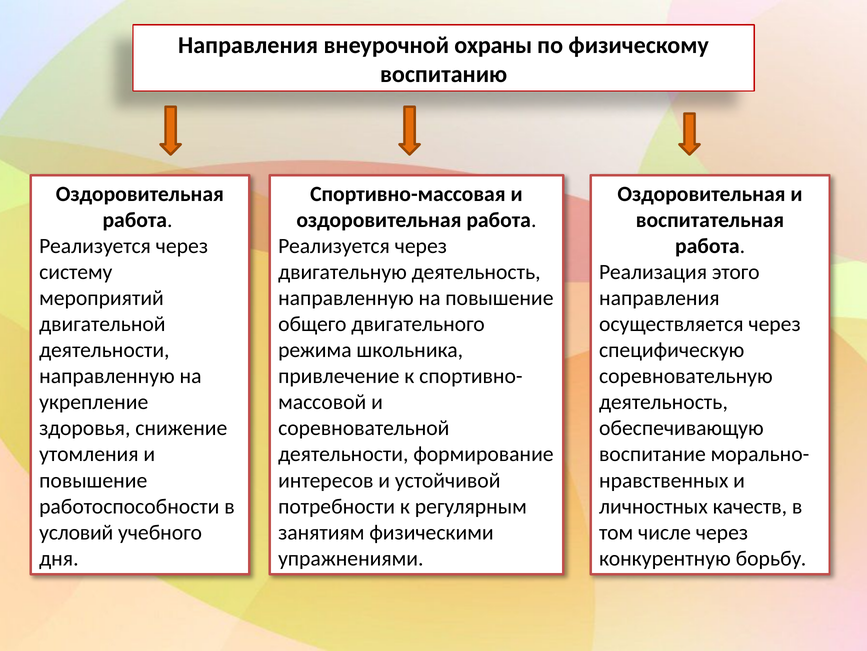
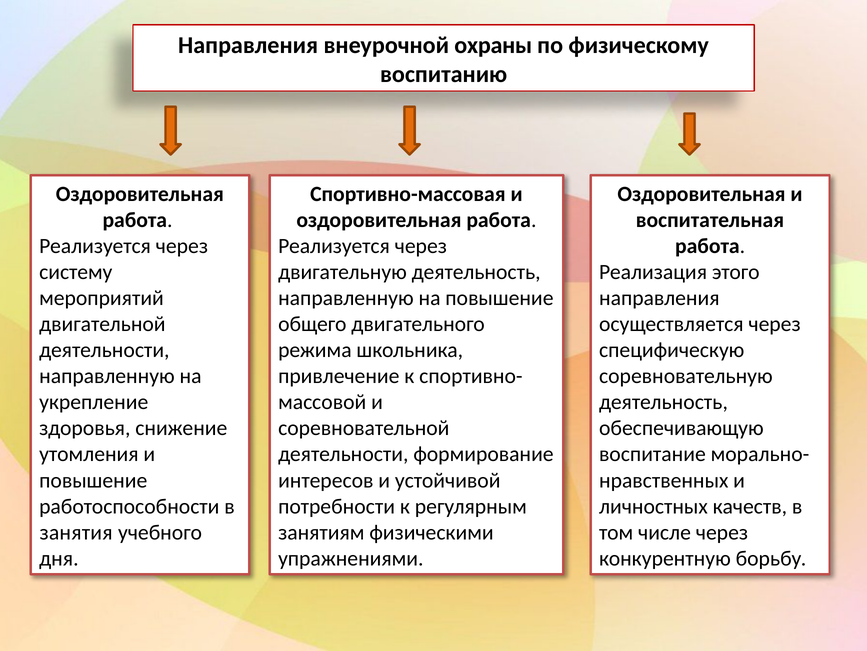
условий: условий -> занятия (76, 532)
